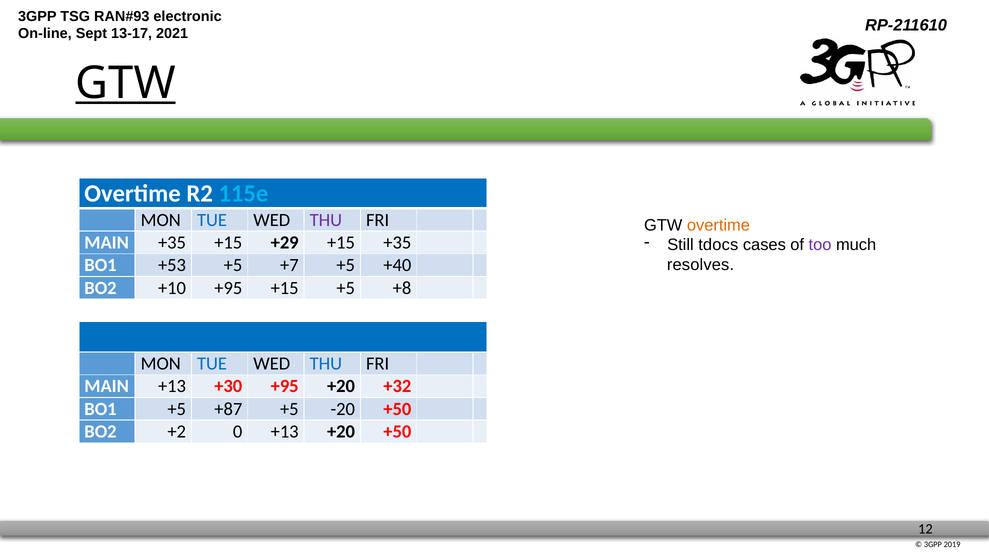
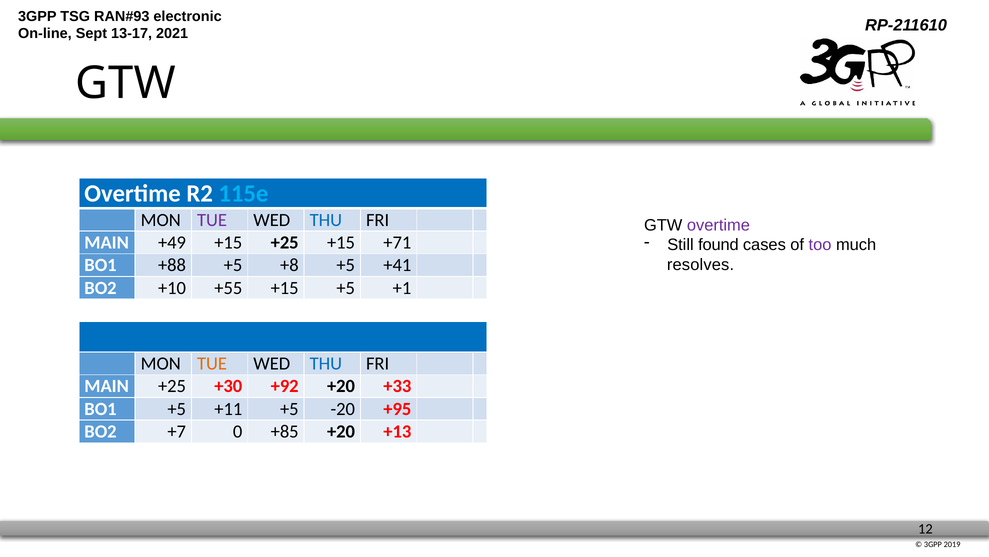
GTW underline: present -> none (126, 83)
TUE colour: blue -> purple (212, 220)
THU colour: purple -> blue (326, 220)
overtime colour: orange -> purple (718, 225)
MAIN +35: +35 -> +49 (172, 242)
+15 +29: +29 -> +25 (285, 242)
+15 +35: +35 -> +71 (397, 242)
tdocs: tdocs -> found (718, 245)
+53: +53 -> +88 (172, 265)
+7: +7 -> +8 (289, 265)
+40: +40 -> +41 (397, 265)
+10 +95: +95 -> +55 (228, 288)
+8: +8 -> +1 (402, 288)
TUE colour: blue -> orange (212, 363)
MAIN +13: +13 -> +25 (172, 386)
+30 +95: +95 -> +92 (285, 386)
+32: +32 -> +33 (397, 386)
+87: +87 -> +11 (228, 408)
-20 +50: +50 -> +95 (397, 408)
+2: +2 -> +7 (177, 431)
0 +13: +13 -> +85 (285, 431)
+20 +50: +50 -> +13 (397, 431)
